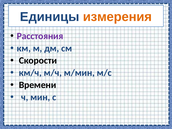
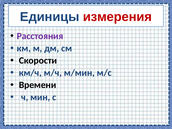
измерения colour: orange -> red (117, 17)
